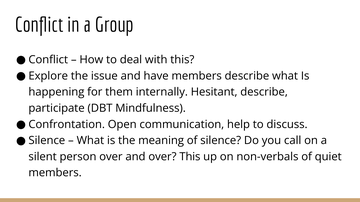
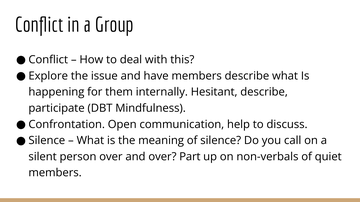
over This: This -> Part (190, 157)
